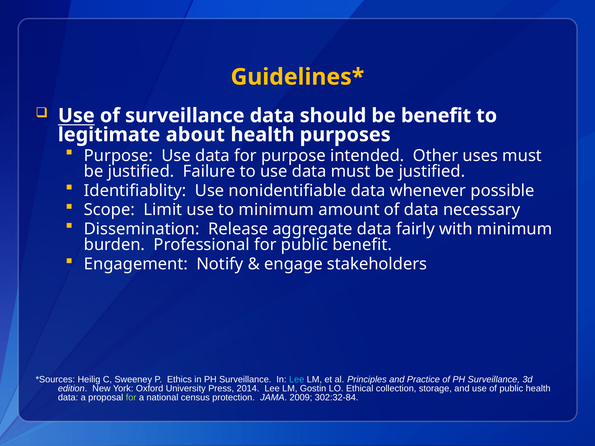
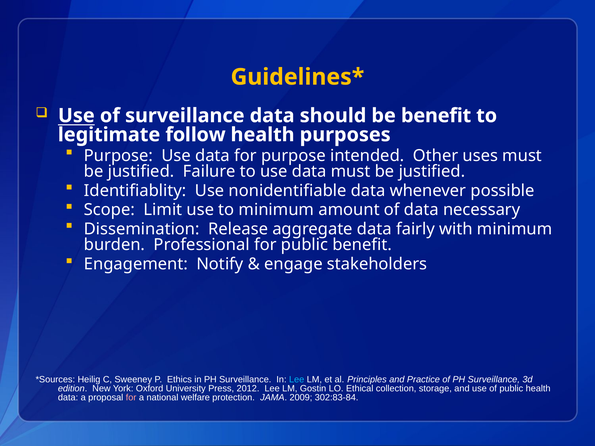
about: about -> follow (196, 135)
2014: 2014 -> 2012 (248, 389)
for colour: light green -> pink (131, 398)
census: census -> welfare (195, 398)
302:32-84: 302:32-84 -> 302:83-84 (337, 398)
